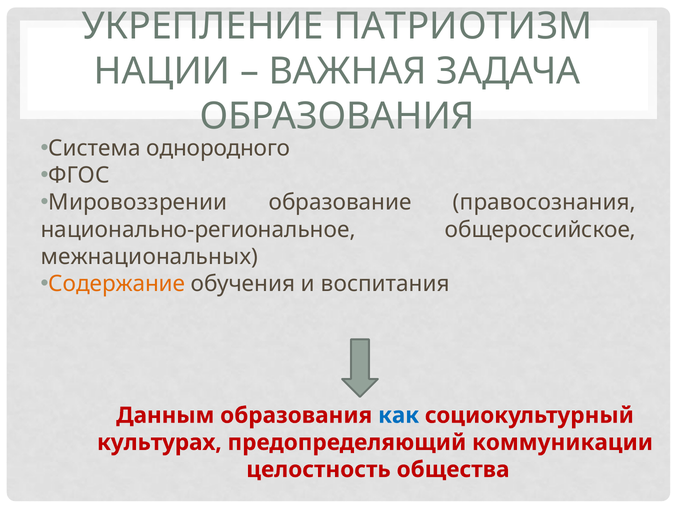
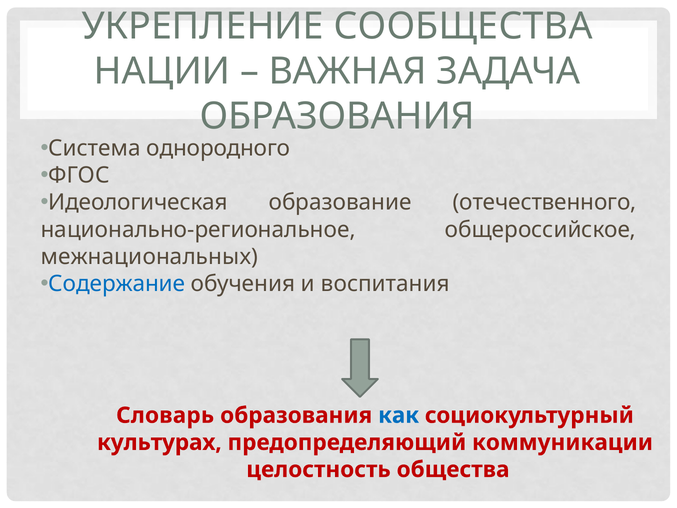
ПАТРИОТИЗМ: ПАТРИОТИЗМ -> СООБЩЕСТВА (463, 26)
Мировоззрении: Мировоззрении -> Идеологическая (138, 202)
правосознания: правосознания -> отечественного (545, 202)
Содержание colour: orange -> blue (117, 284)
Данным: Данным -> Словарь (165, 415)
